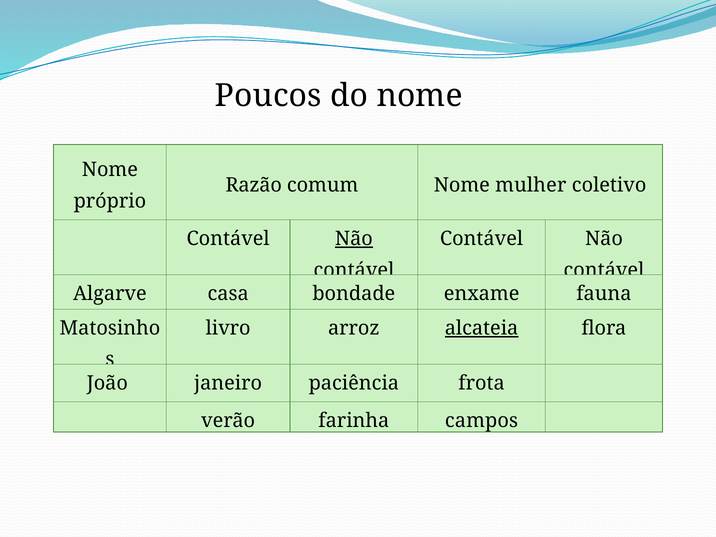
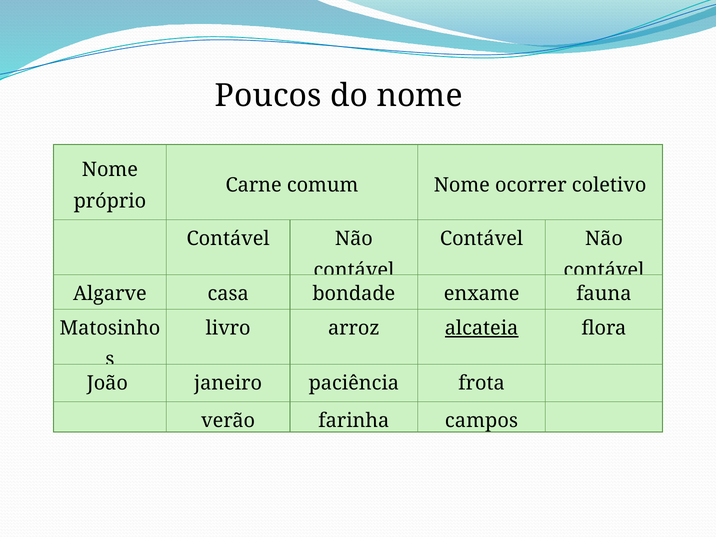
Razão: Razão -> Carne (254, 185)
mulher: mulher -> ocorrer (531, 185)
Não underline: present -> none (354, 239)
